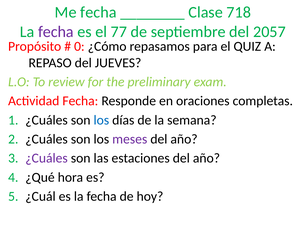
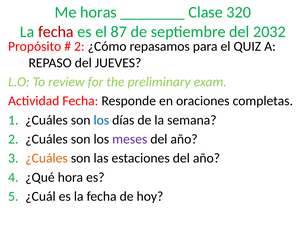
Me fecha: fecha -> horas (99, 12)
718: 718 -> 320 (239, 12)
fecha colour: purple -> red (56, 32)
77: 77 -> 87 (119, 32)
2057: 2057 -> 2032 (269, 32)
0: 0 -> 2 (79, 46)
¿Cuáles colour: purple -> orange (47, 158)
